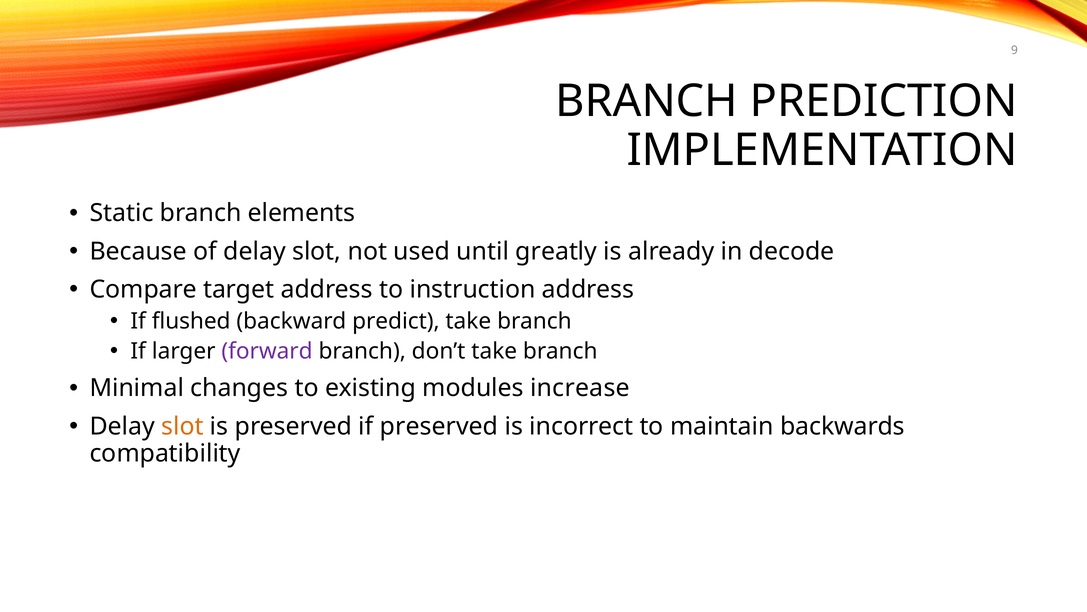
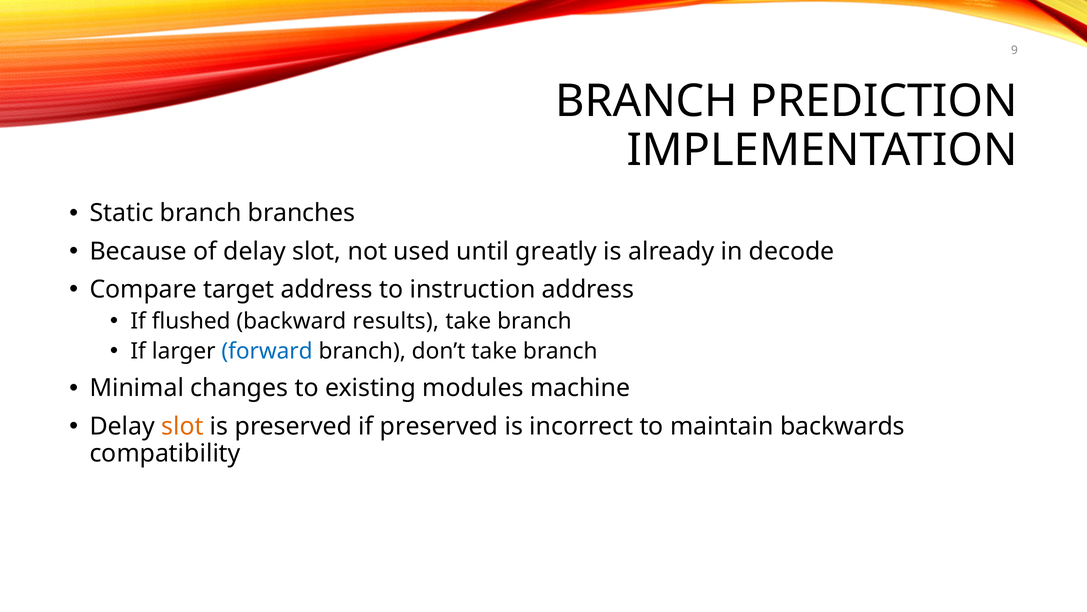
elements: elements -> branches (301, 213)
predict: predict -> results (396, 321)
forward colour: purple -> blue (267, 351)
increase: increase -> machine (580, 388)
